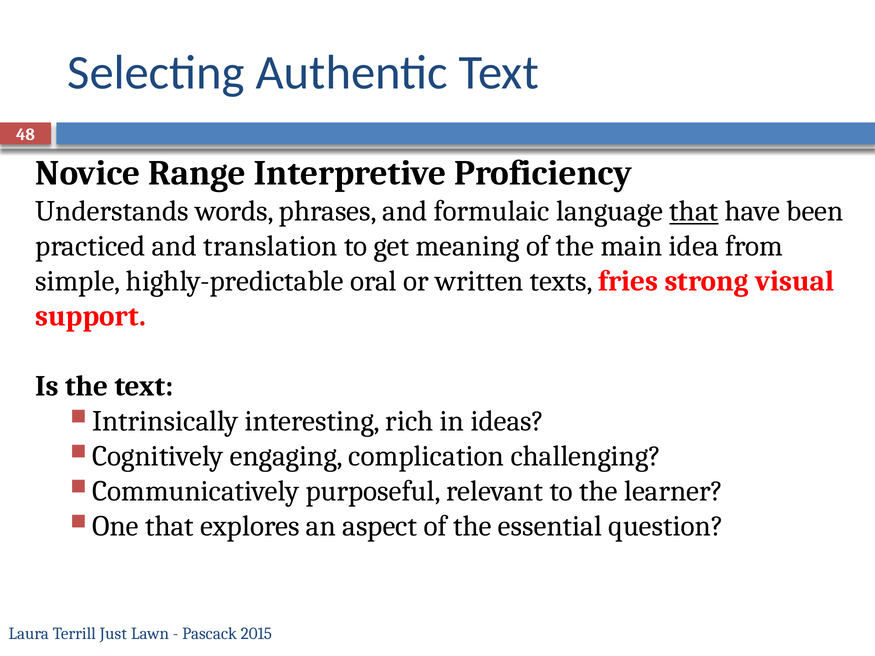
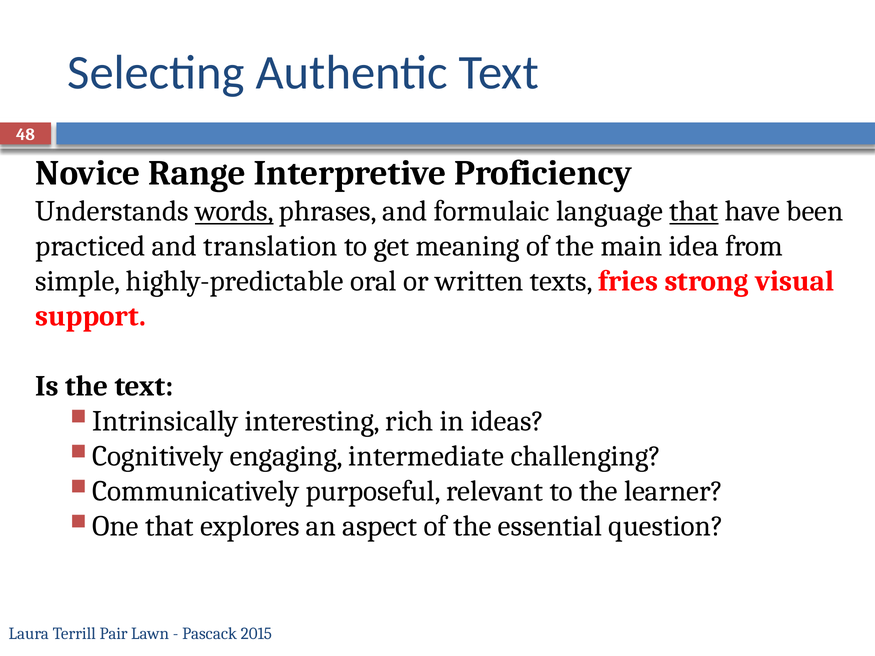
words underline: none -> present (234, 211)
complication: complication -> intermediate (426, 456)
Just: Just -> Pair (114, 634)
